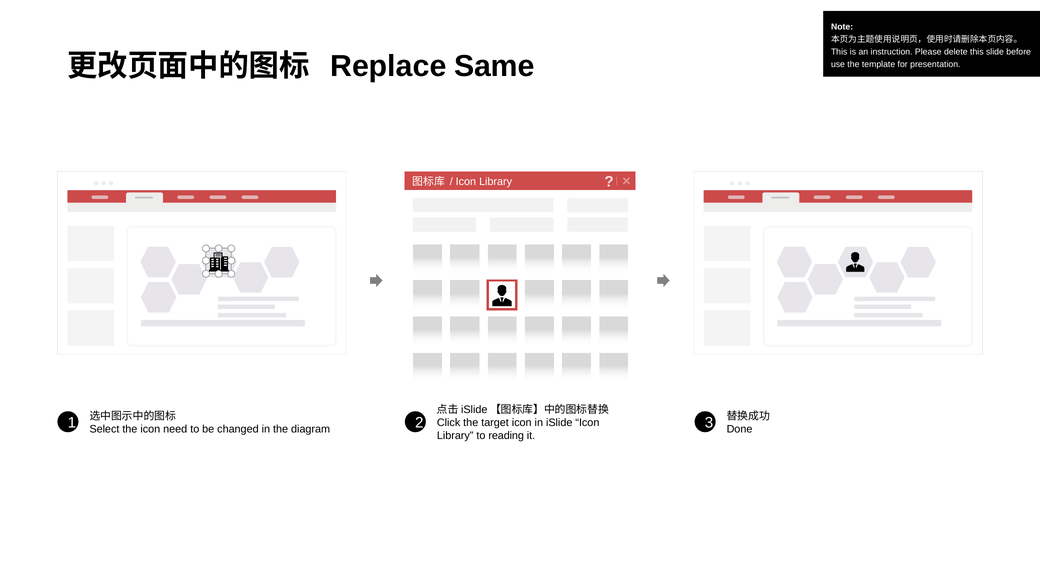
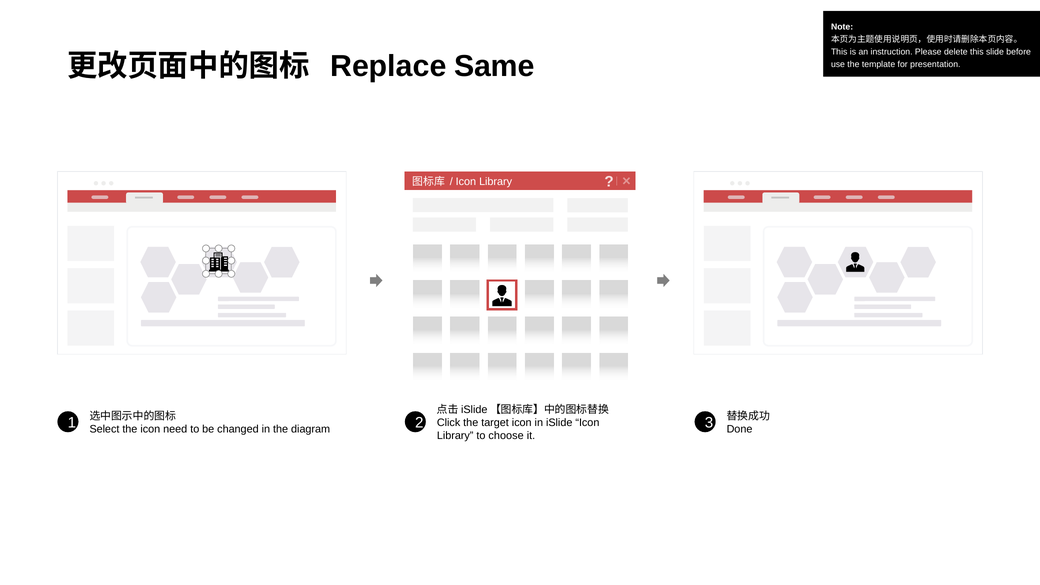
reading: reading -> choose (506, 436)
